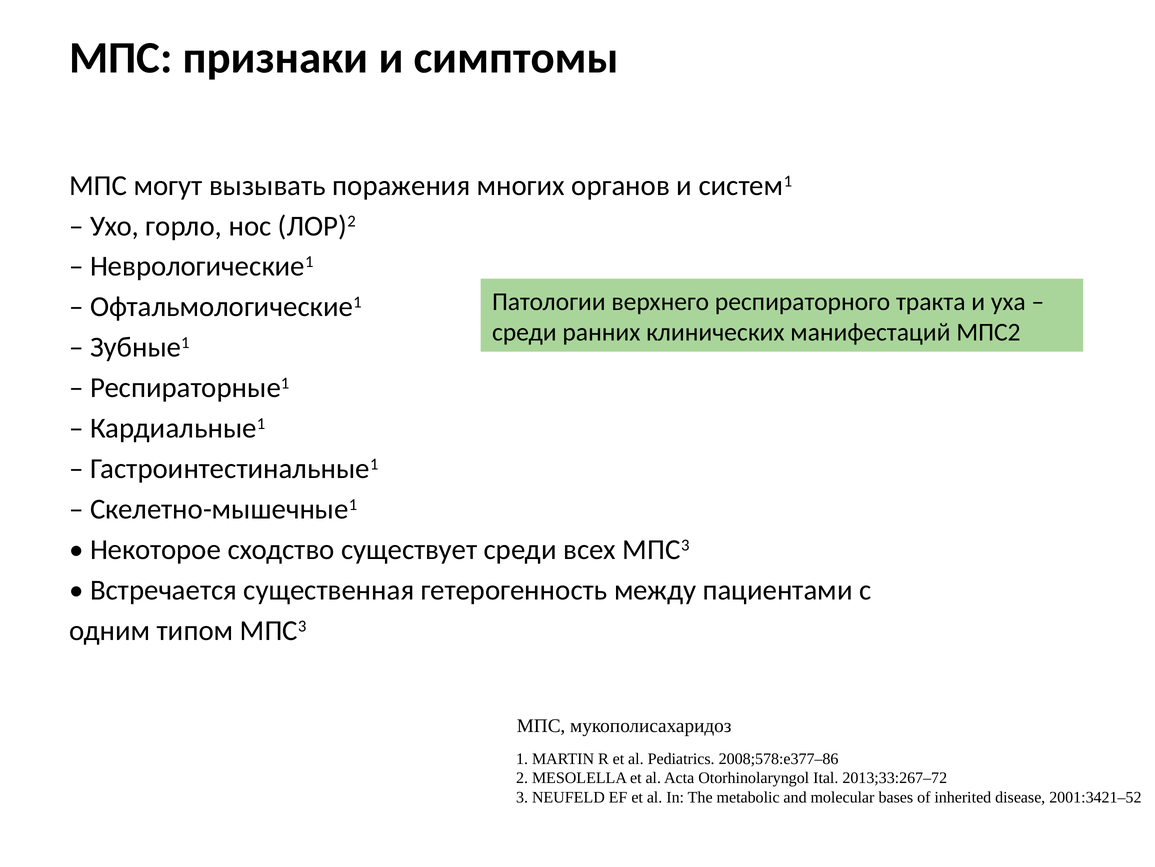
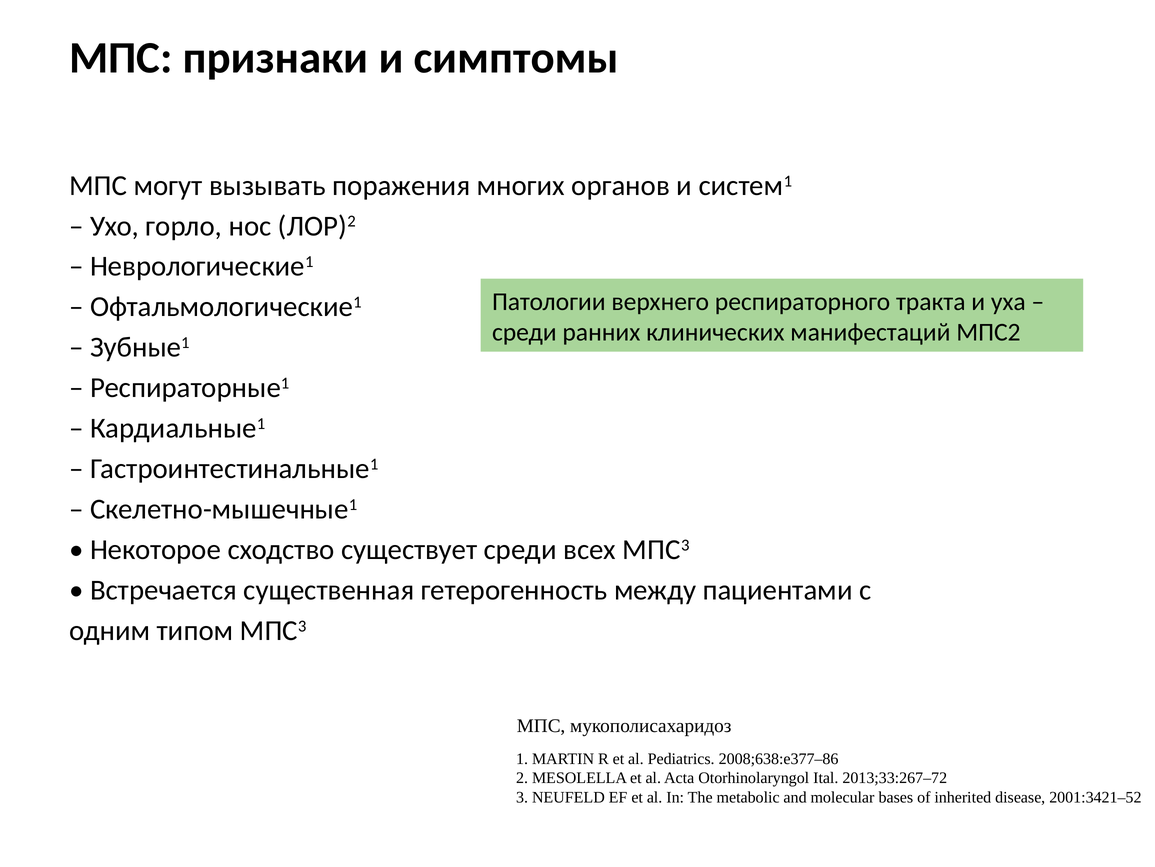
2008;578:e377–86: 2008;578:e377–86 -> 2008;638:e377–86 (779, 758)
